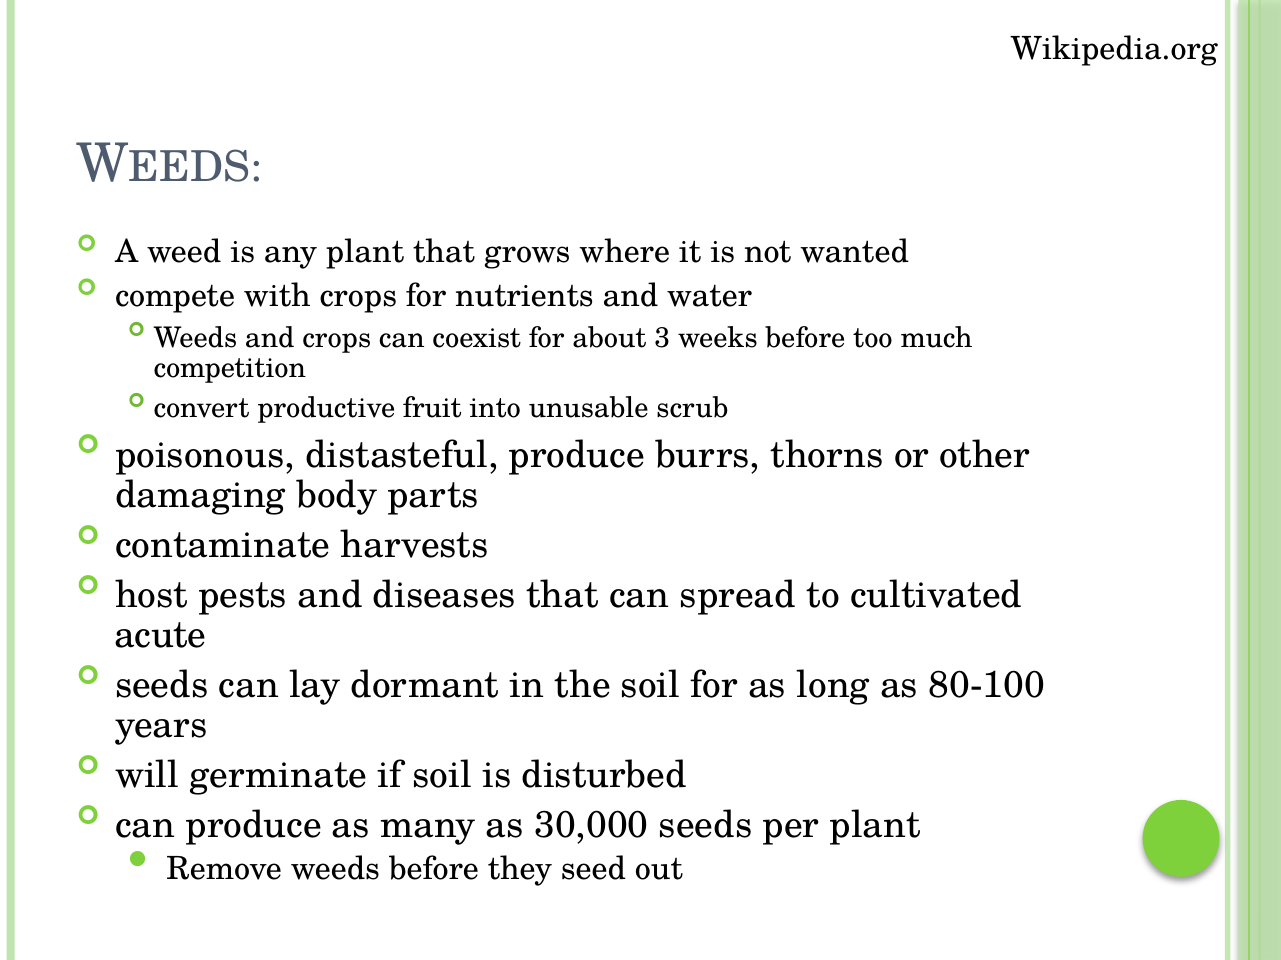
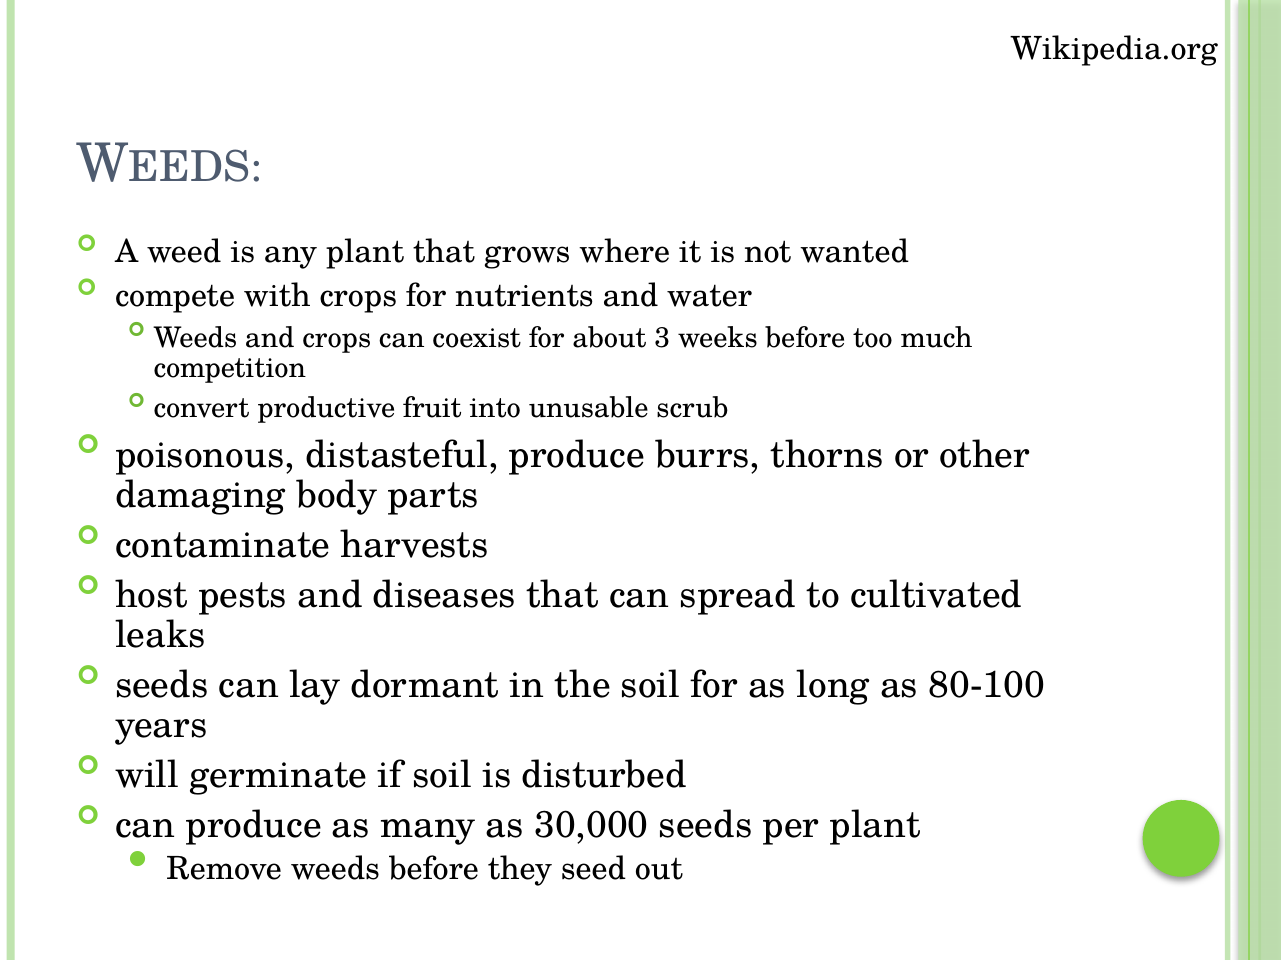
acute: acute -> leaks (160, 636)
